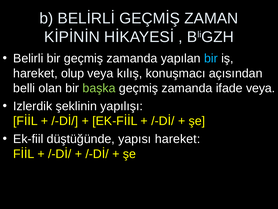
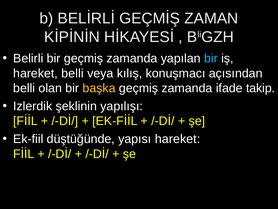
hareket olup: olup -> belli (72, 73)
başka colour: light green -> yellow (99, 88)
ifade veya: veya -> takip (261, 88)
